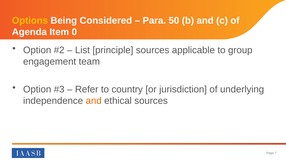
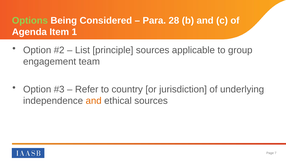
Options colour: yellow -> light green (30, 21)
50: 50 -> 28 (174, 21)
0: 0 -> 1 (74, 32)
